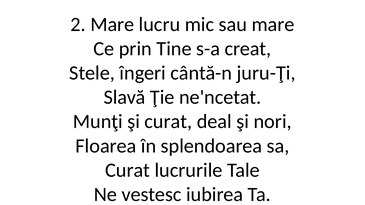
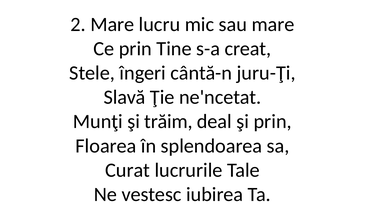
şi curat: curat -> trăim (168, 122)
şi nori: nori -> prin (273, 122)
